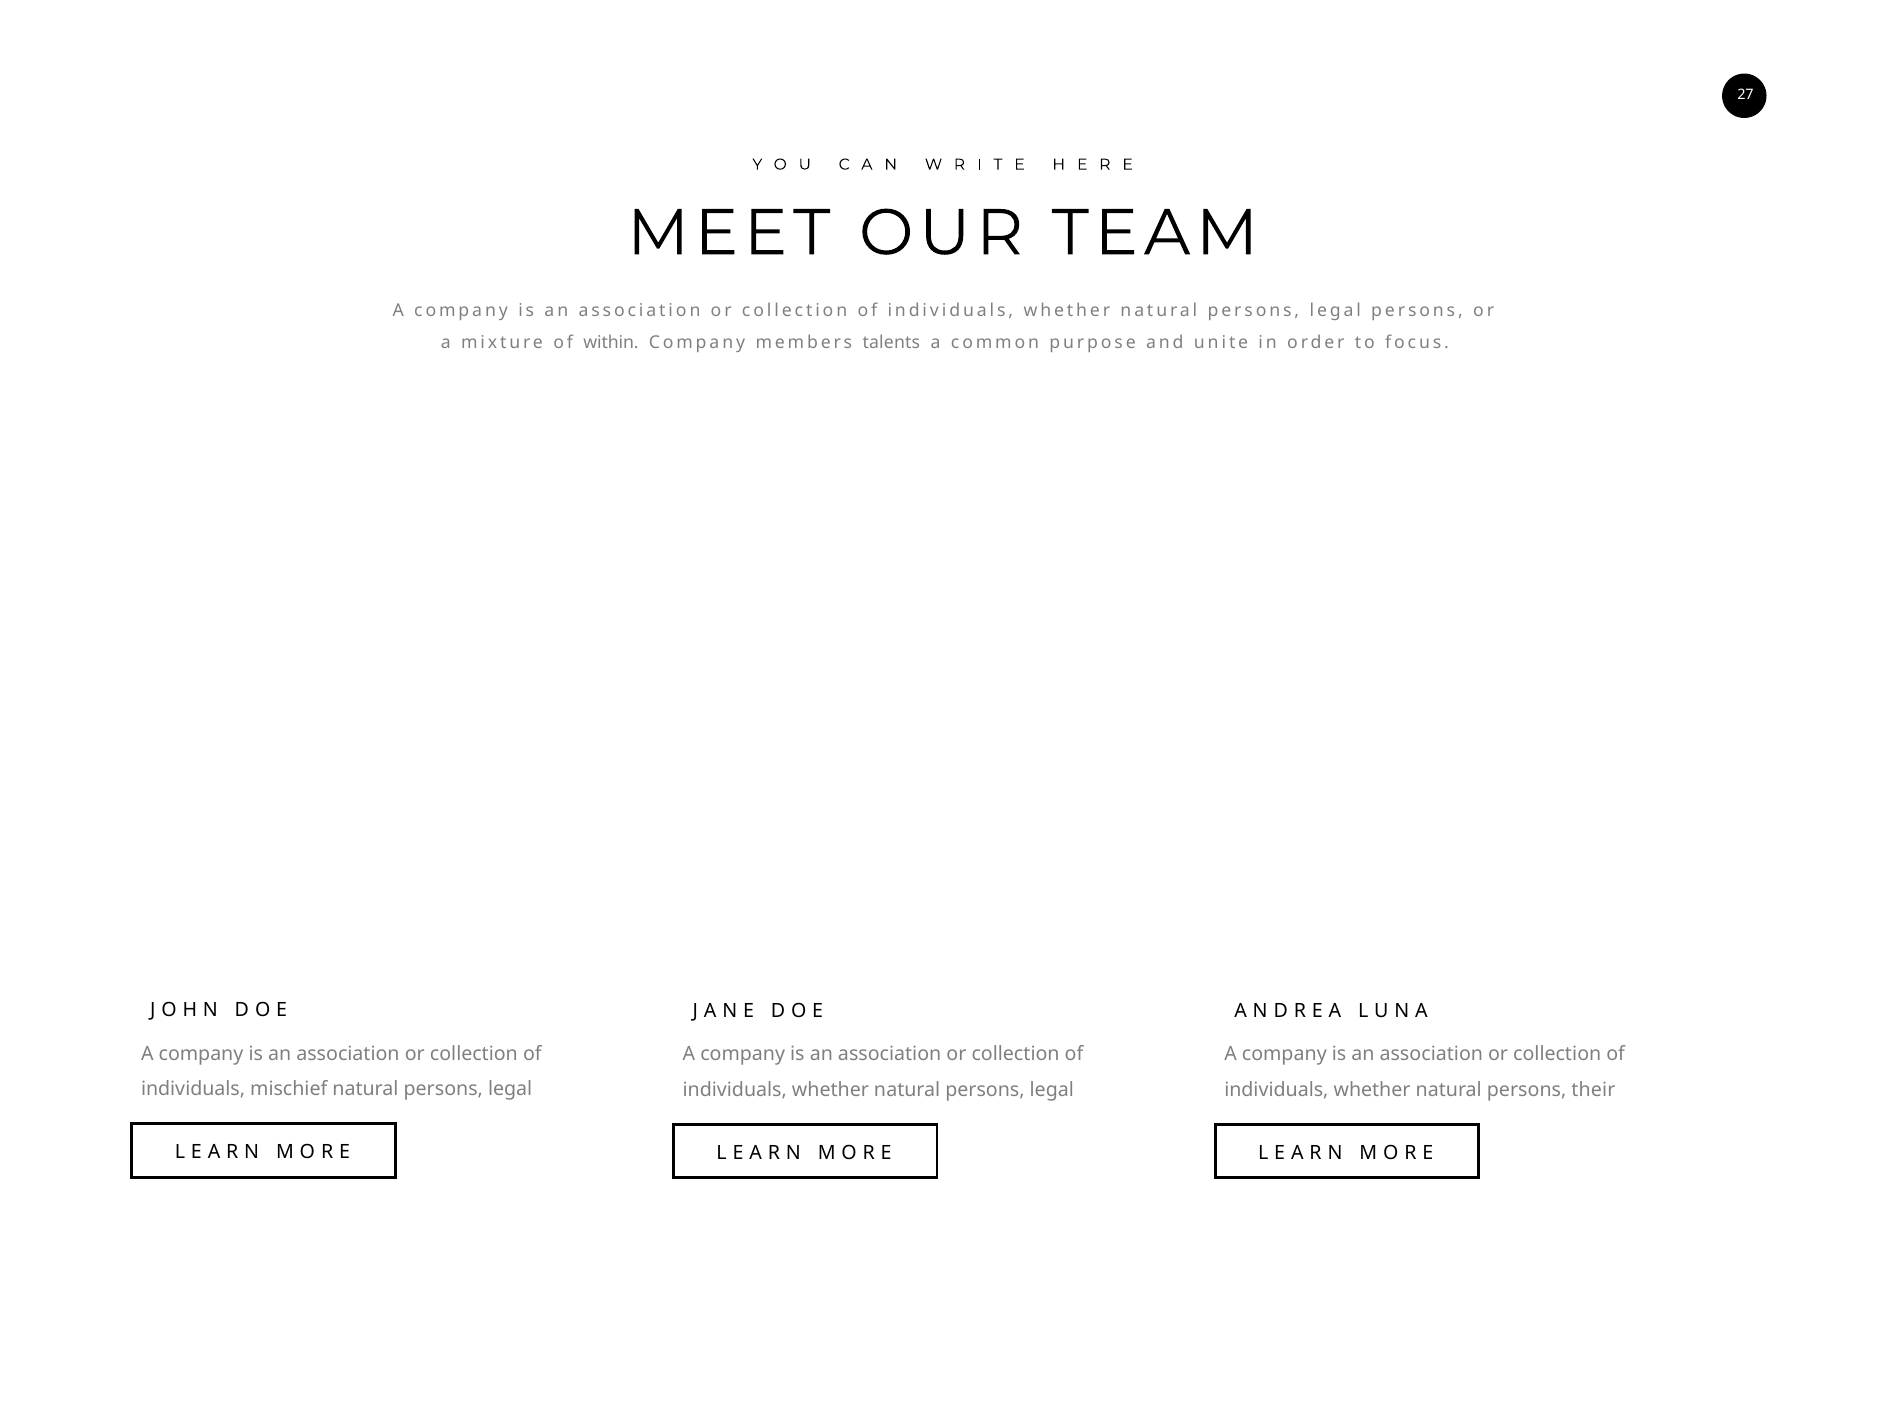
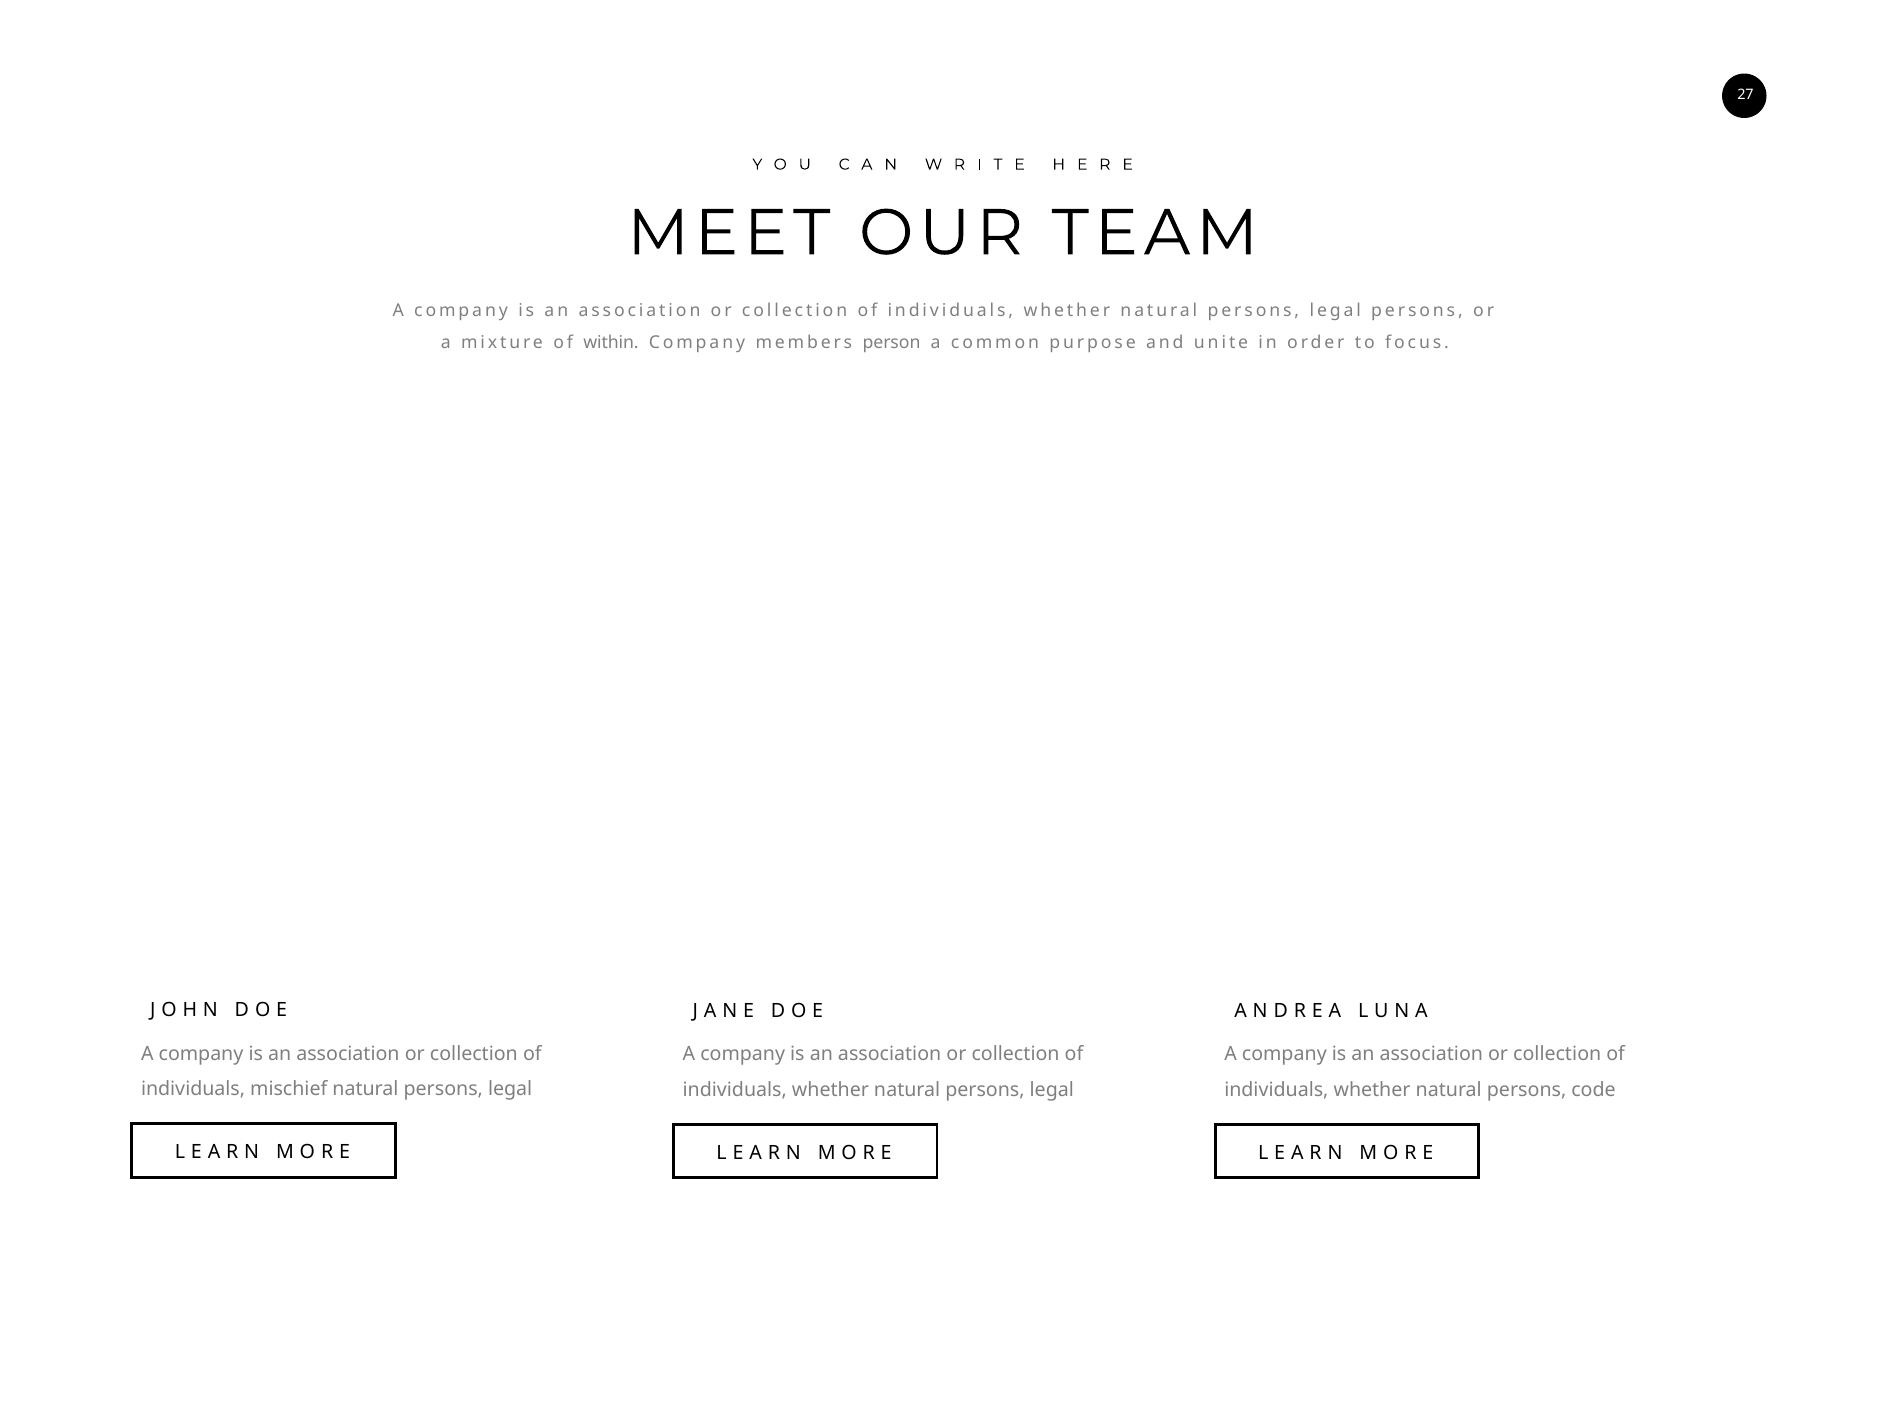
talents: talents -> person (892, 343)
their: their -> code (1593, 1089)
